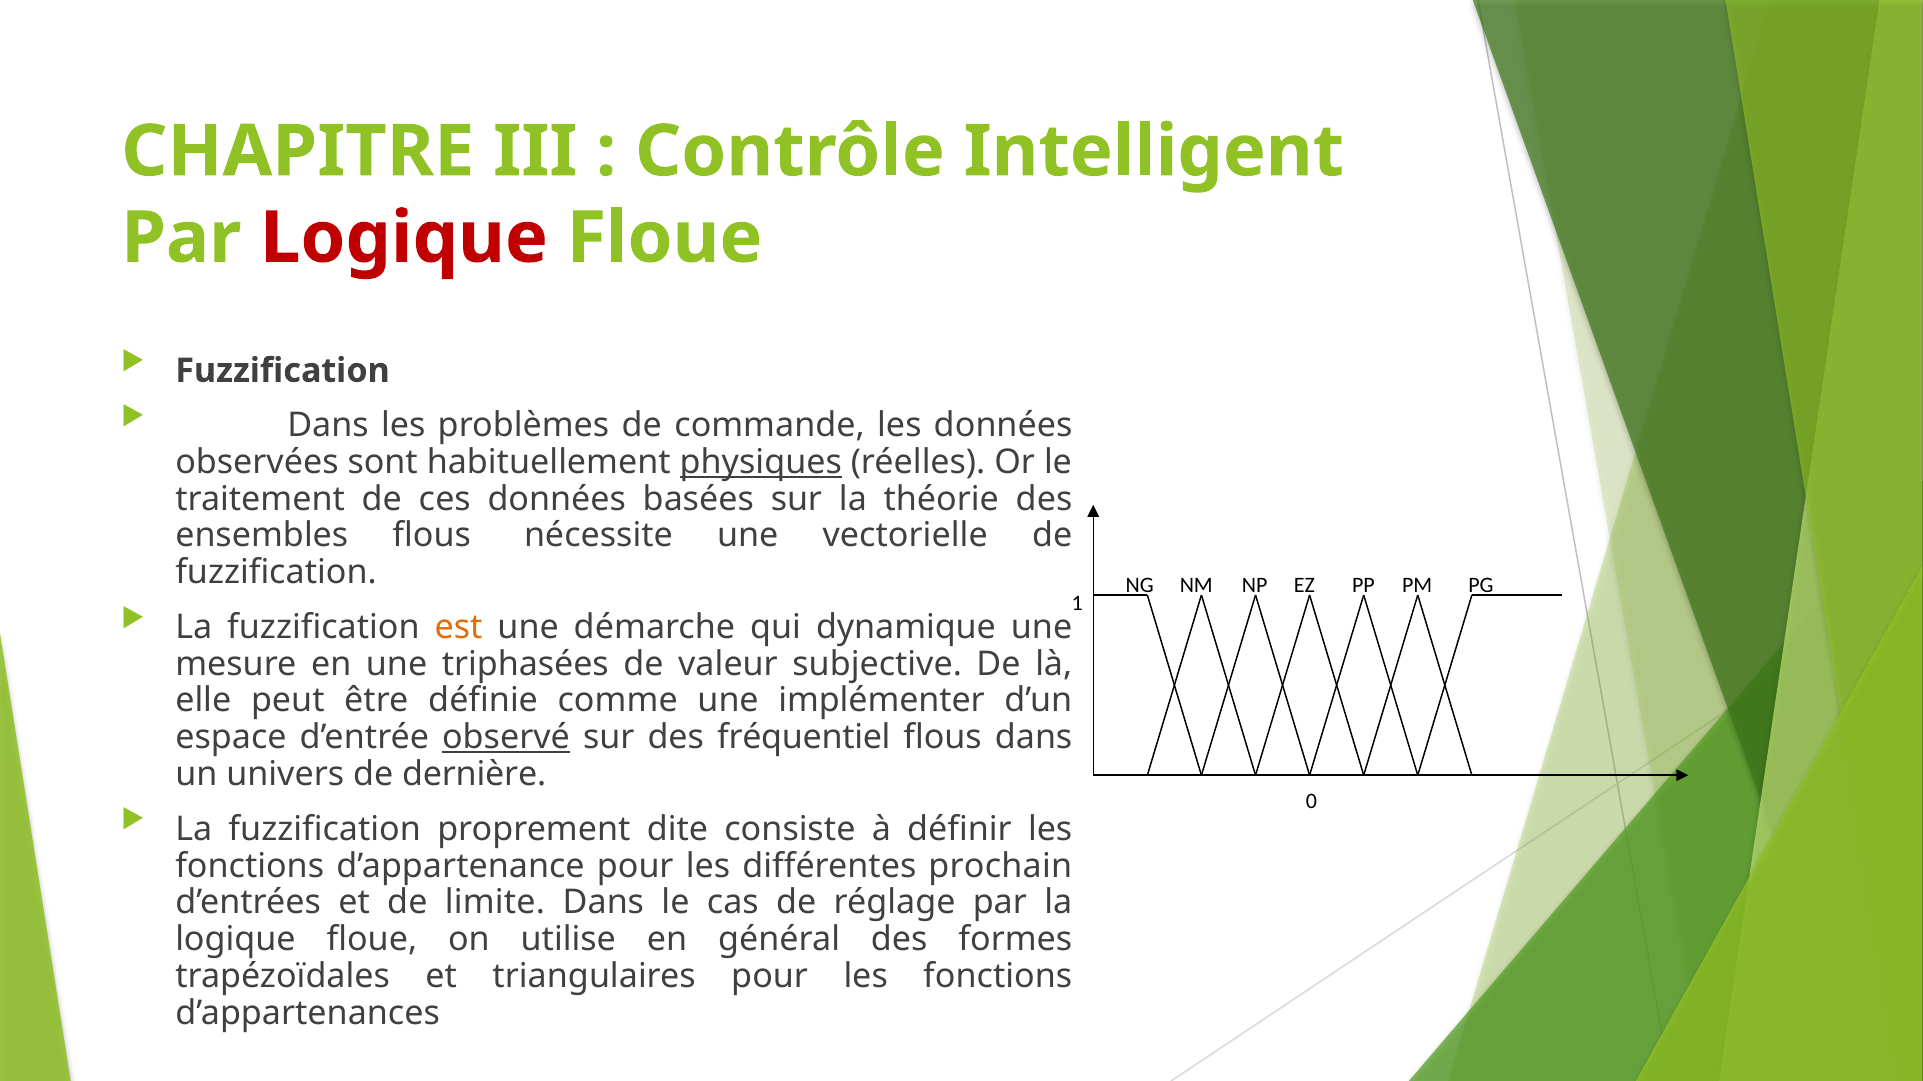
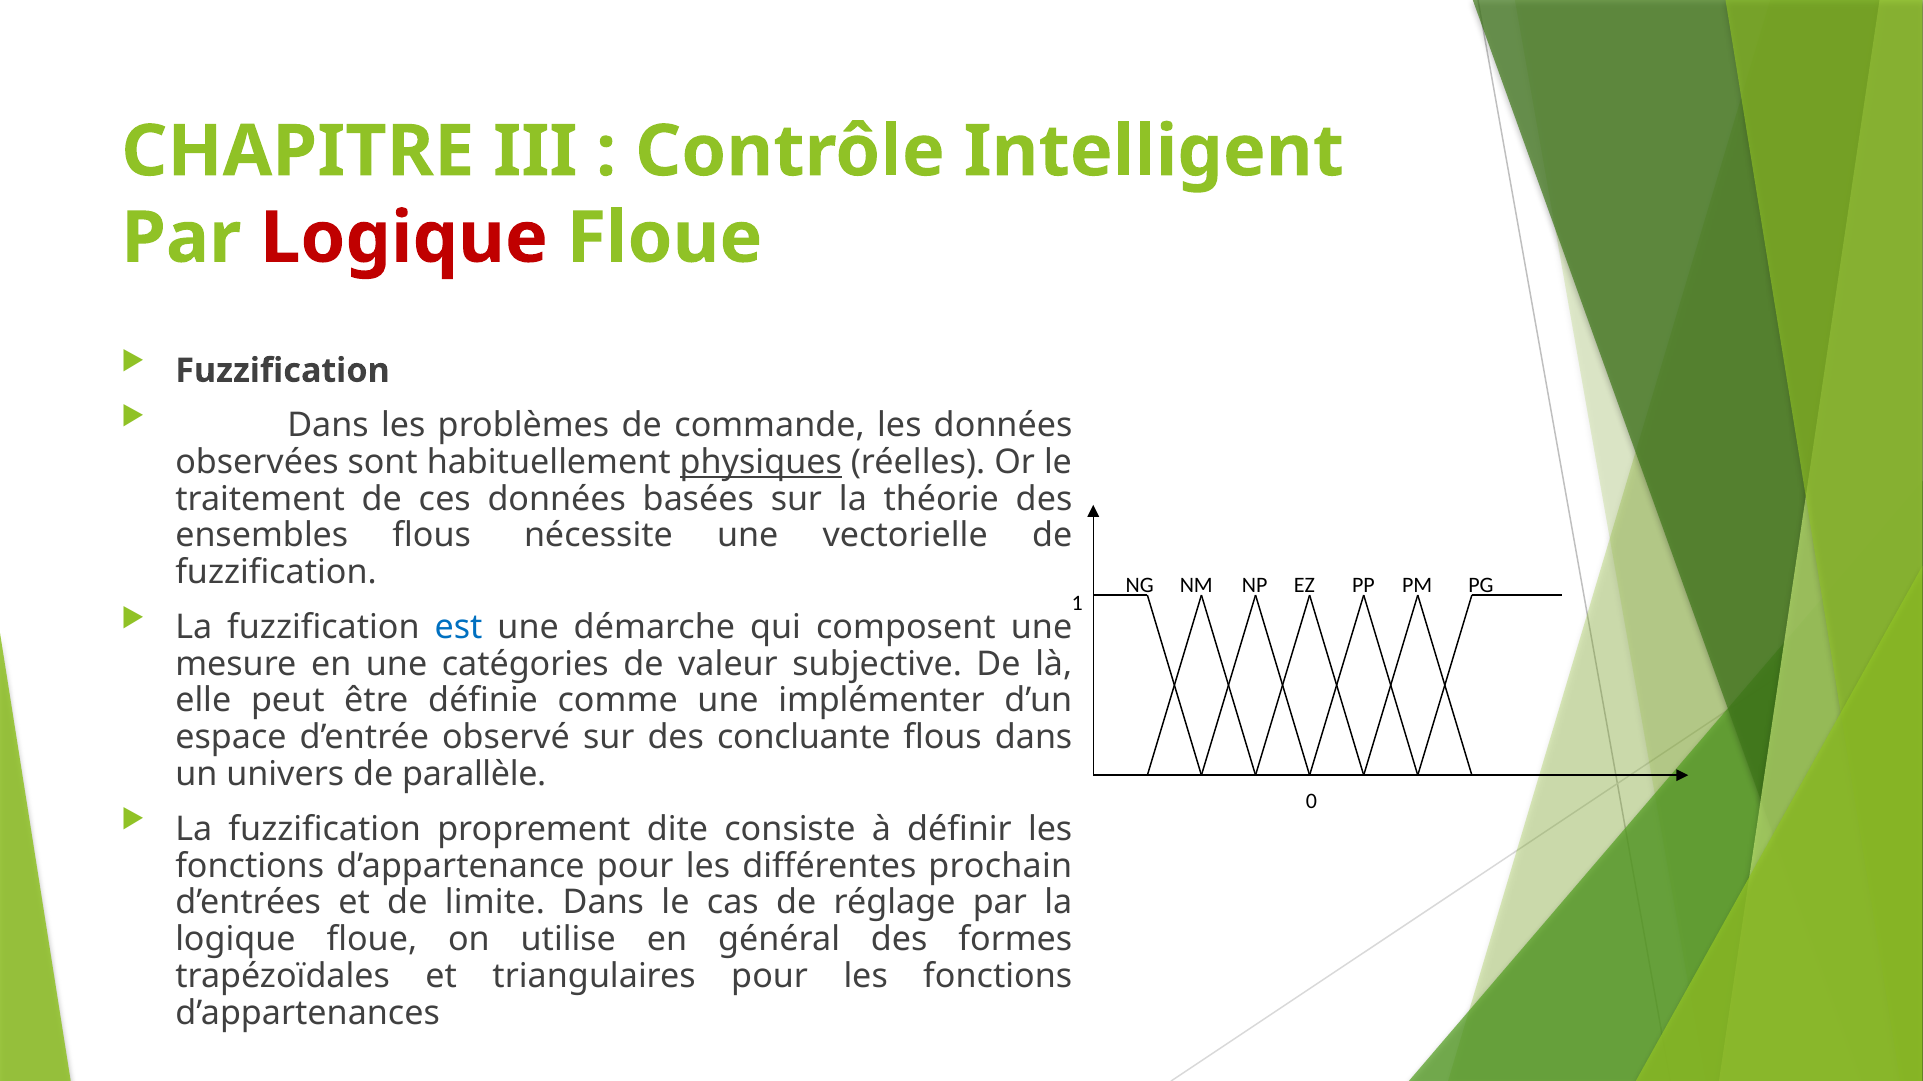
est colour: orange -> blue (459, 628)
dynamique: dynamique -> composent (906, 628)
triphasées: triphasées -> catégories (525, 664)
observé underline: present -> none (506, 738)
fréquentiel: fréquentiel -> concluante (804, 738)
dernière: dernière -> parallèle (474, 775)
